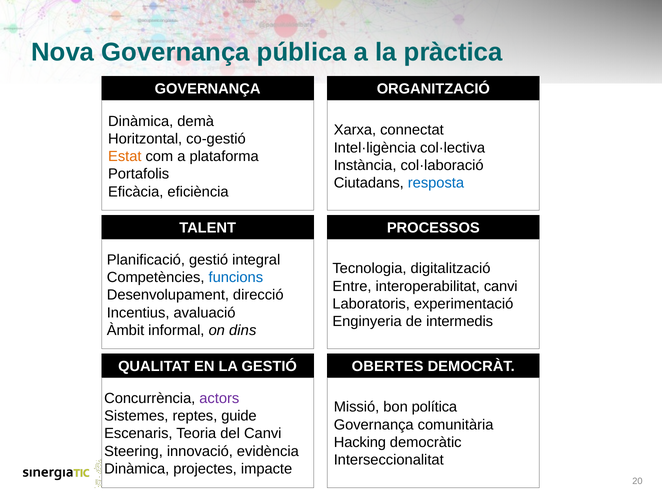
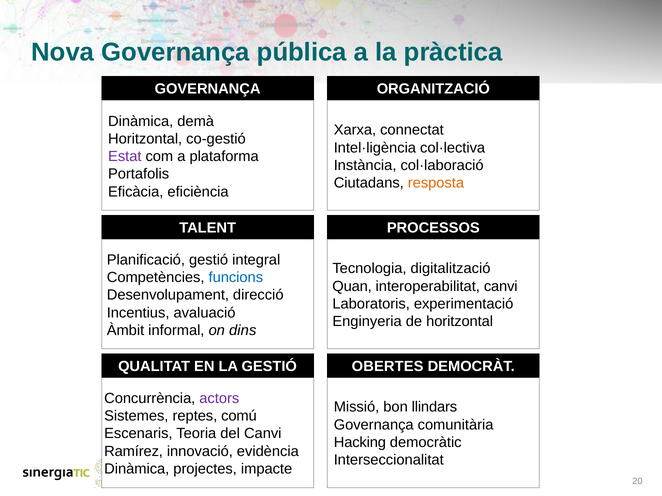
Estat colour: orange -> purple (125, 157)
resposta colour: blue -> orange (436, 183)
Entre: Entre -> Quan (352, 287)
de intermedis: intermedis -> horitzontal (460, 322)
política: política -> llindars (434, 408)
guide: guide -> comú (239, 416)
Steering: Steering -> Ramírez (134, 452)
